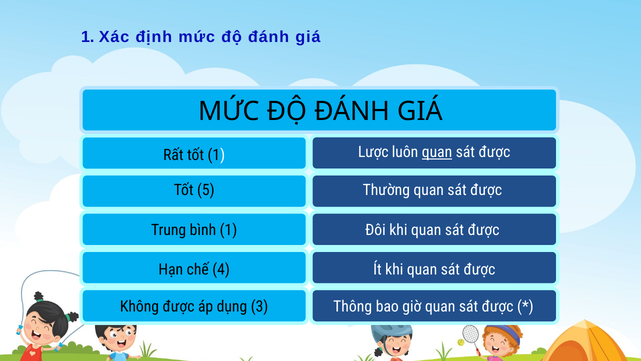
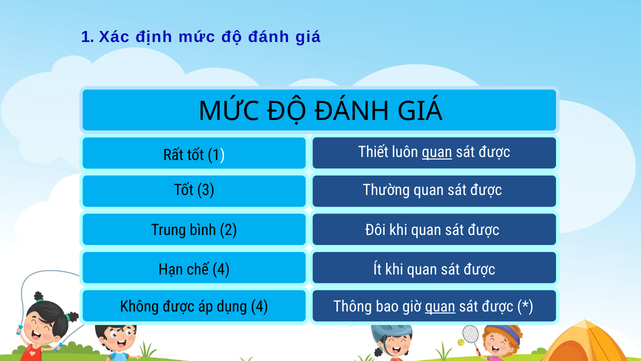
Lược: Lược -> Thiết (373, 152)
5: 5 -> 3 (206, 190)
bình 1: 1 -> 2 (228, 230)
dụng 3: 3 -> 4 (260, 306)
quan underline: none -> present (440, 306)
